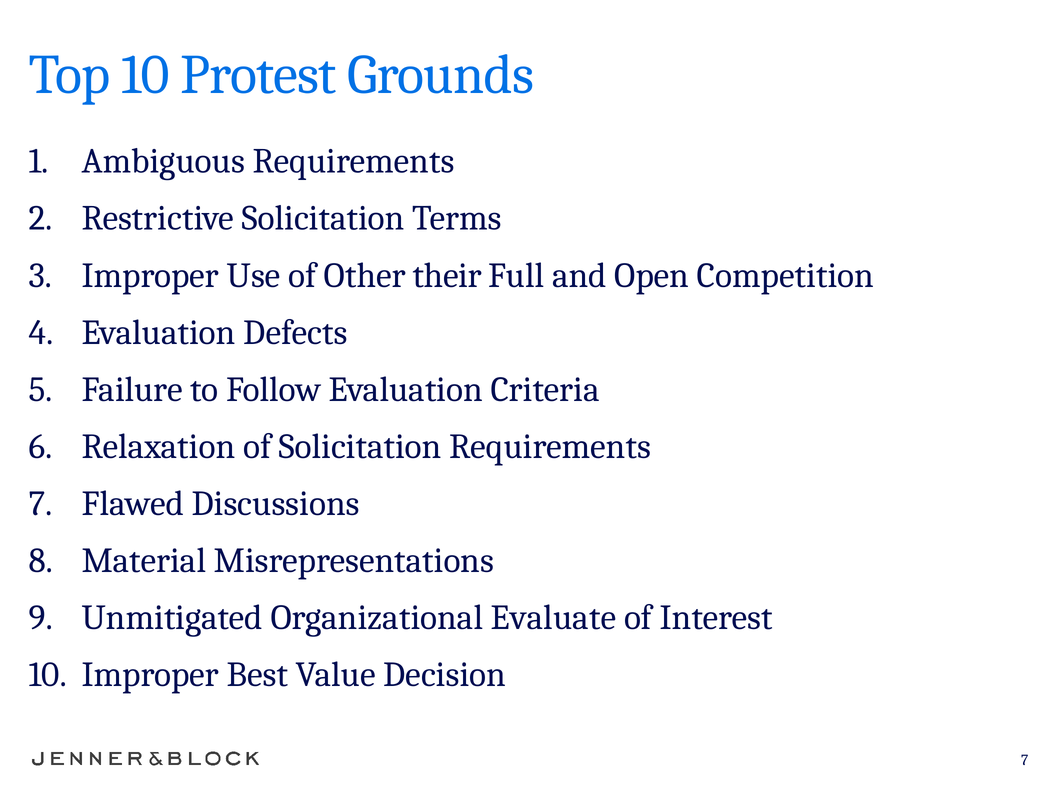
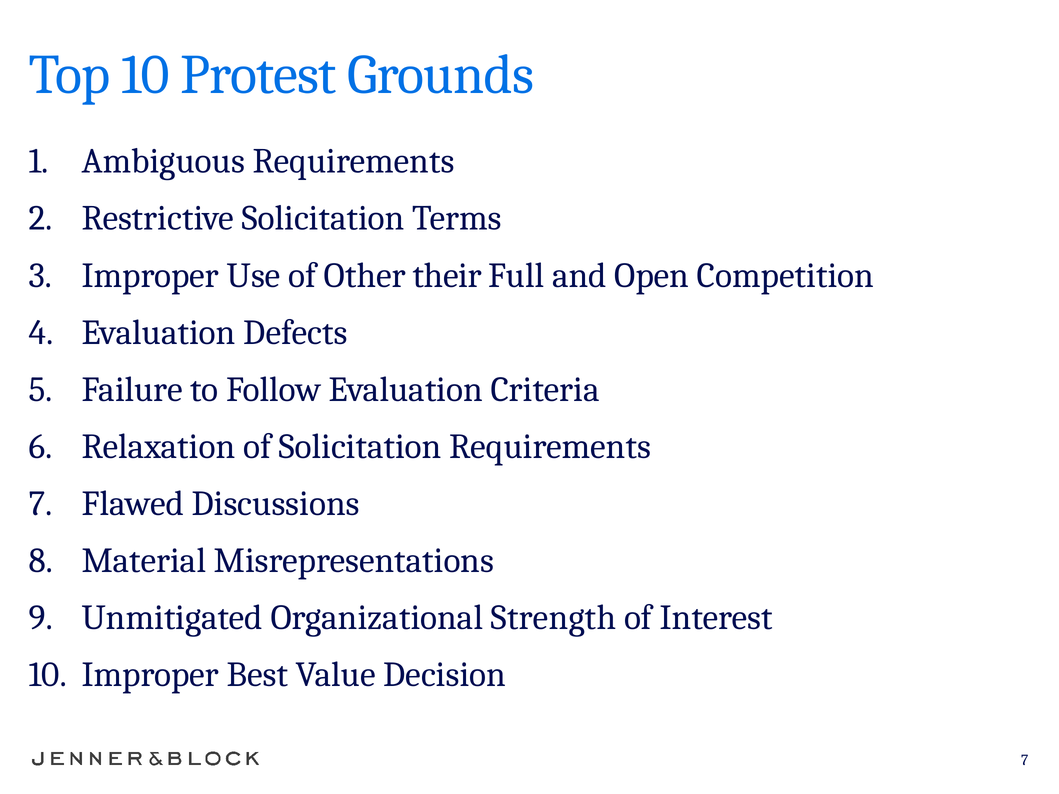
Evaluate: Evaluate -> Strength (553, 618)
